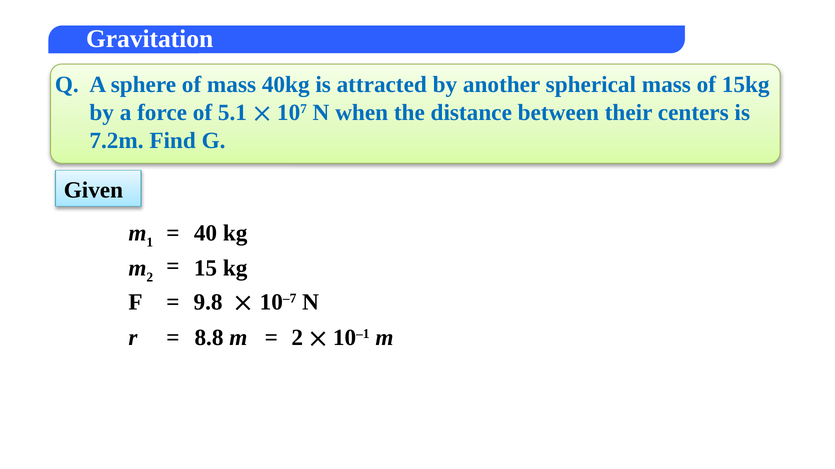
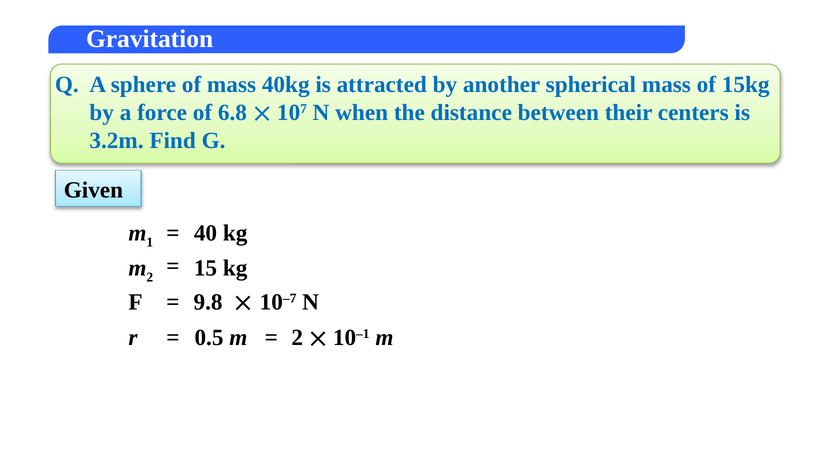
5.1: 5.1 -> 6.8 (232, 113)
7.2m: 7.2m -> 3.2m (117, 141)
8.8: 8.8 -> 0.5 (209, 338)
